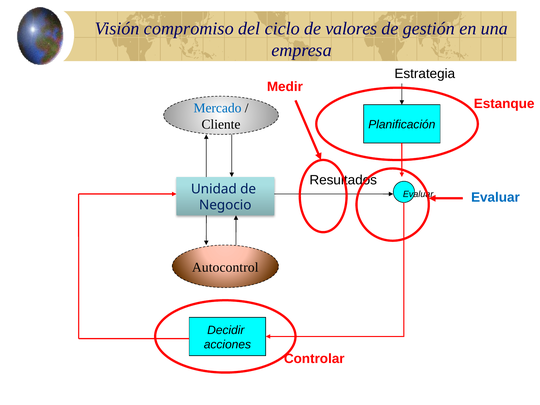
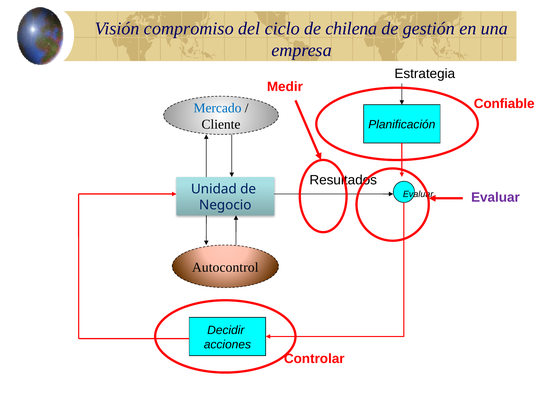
valores: valores -> chilena (351, 29)
Estanque: Estanque -> Confiable (504, 104)
Evaluar colour: blue -> purple (495, 197)
